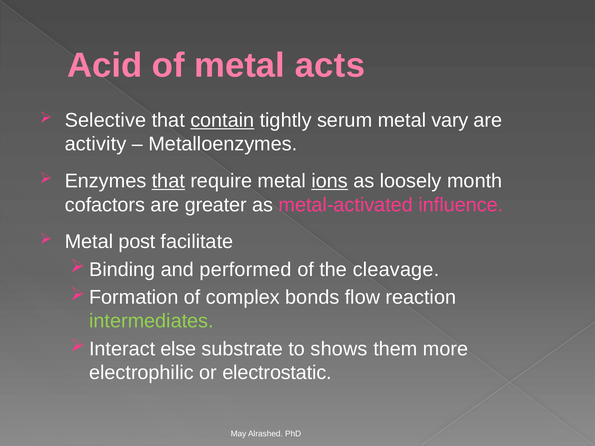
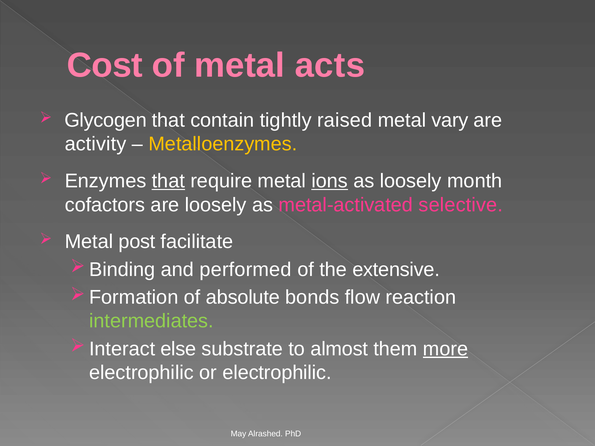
Acid: Acid -> Cost (105, 65)
Selective: Selective -> Glycogen (106, 120)
contain underline: present -> none (222, 120)
serum: serum -> raised (345, 120)
Metalloenzymes colour: white -> yellow (223, 144)
are greater: greater -> loosely (216, 205)
influence: influence -> selective (461, 205)
cleavage: cleavage -> extensive (396, 270)
complex: complex -> absolute (243, 297)
shows: shows -> almost (339, 349)
more underline: none -> present (445, 349)
or electrostatic: electrostatic -> electrophilic (277, 373)
